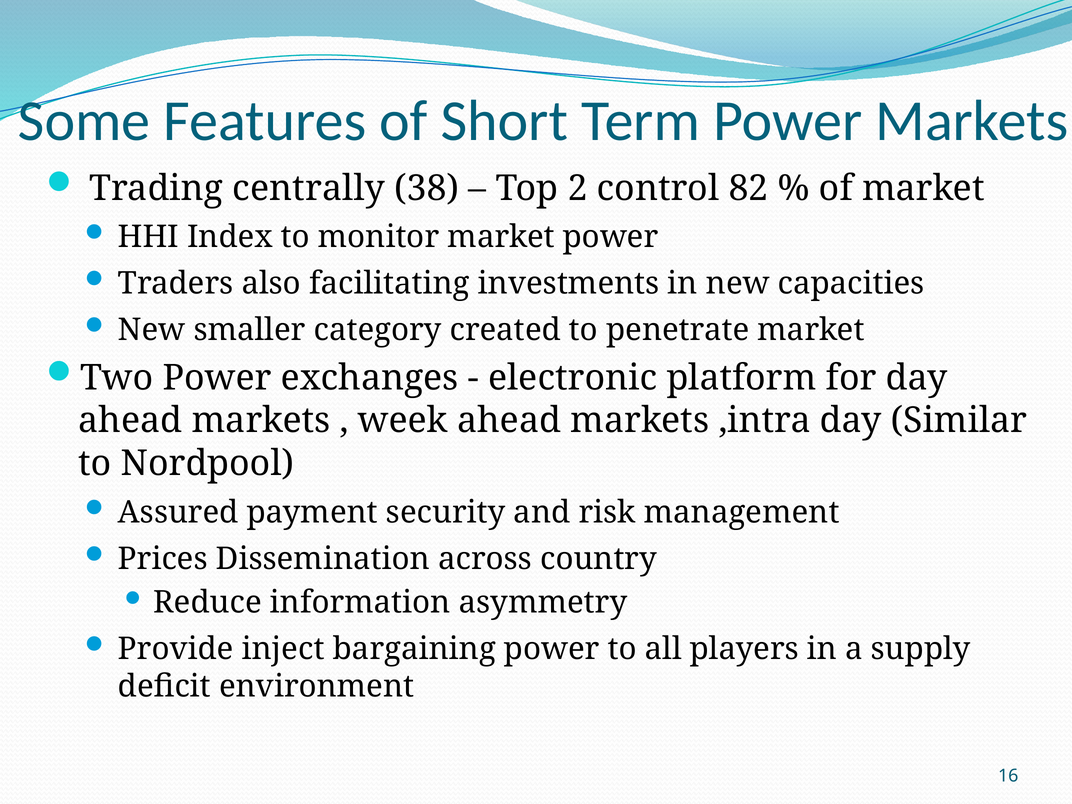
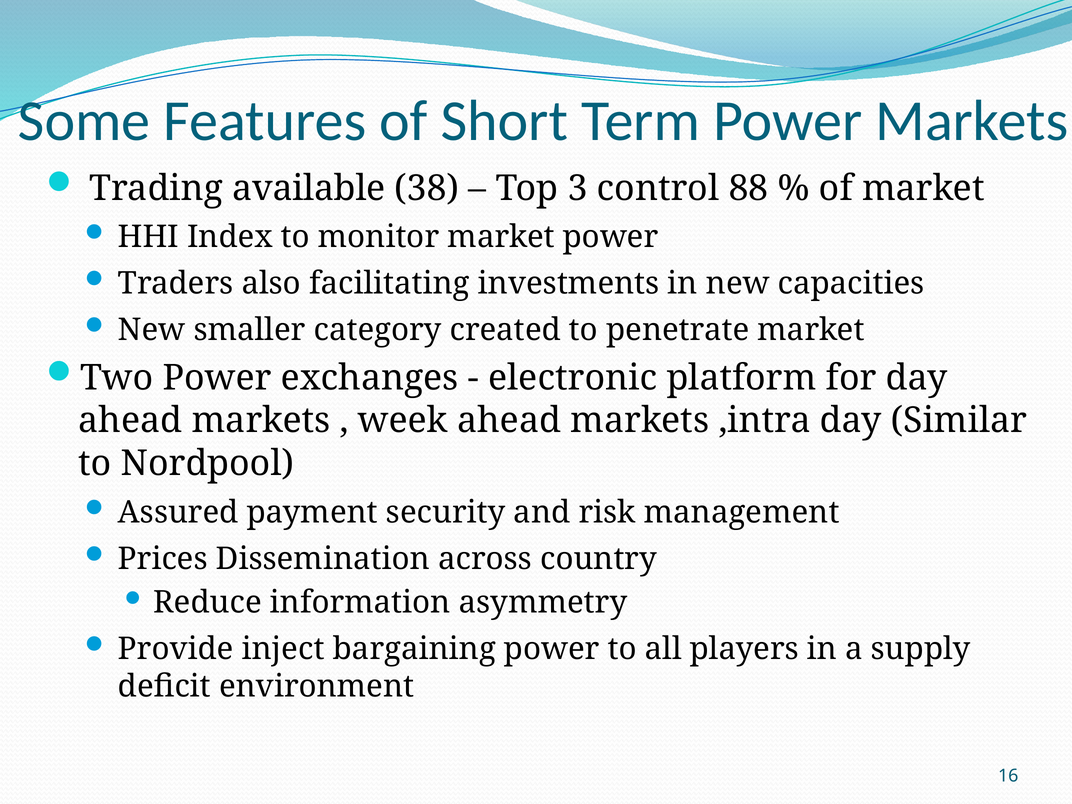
centrally: centrally -> available (309, 188)
2: 2 -> 3 (578, 188)
82: 82 -> 88 (748, 188)
